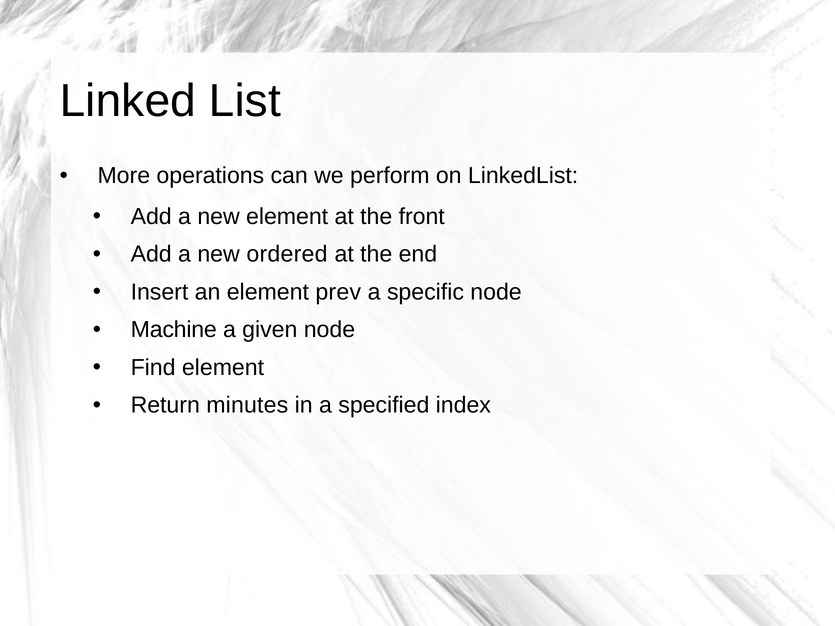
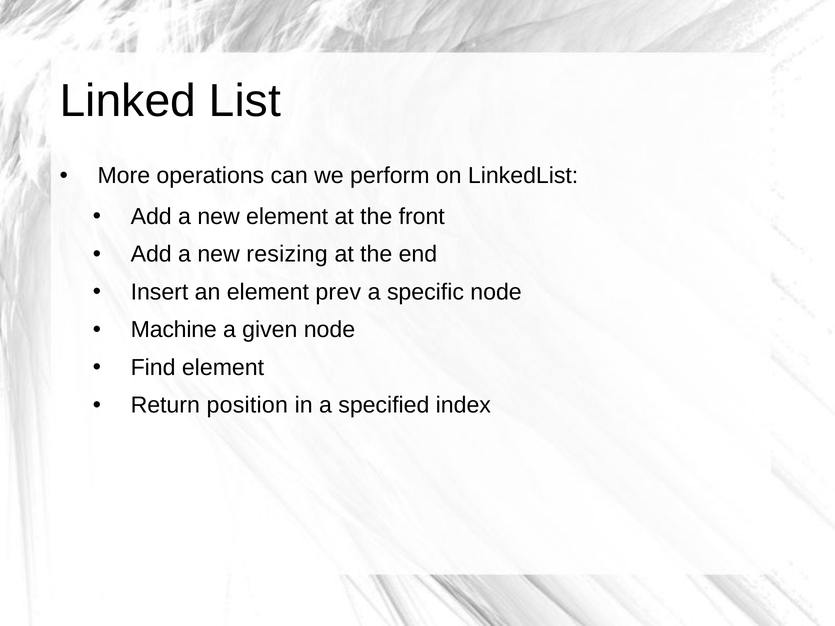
ordered: ordered -> resizing (287, 254)
minutes: minutes -> position (247, 405)
